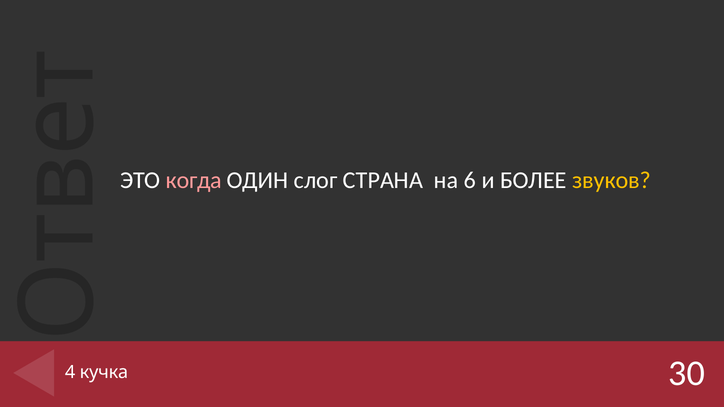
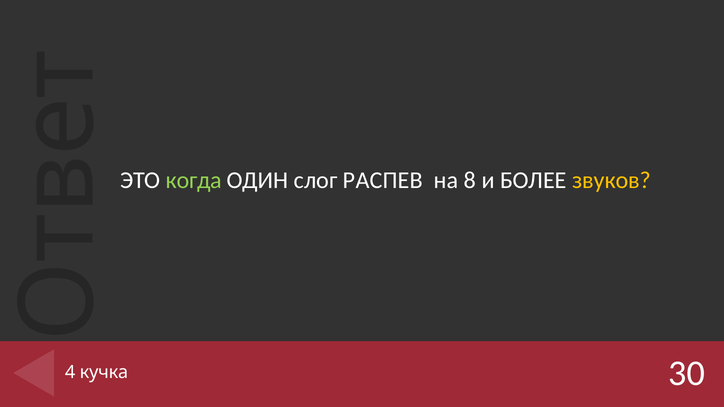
когда colour: pink -> light green (194, 180)
СТРАНА: СТРАНА -> РАСПЕВ (383, 180)
6: 6 -> 8 (470, 180)
